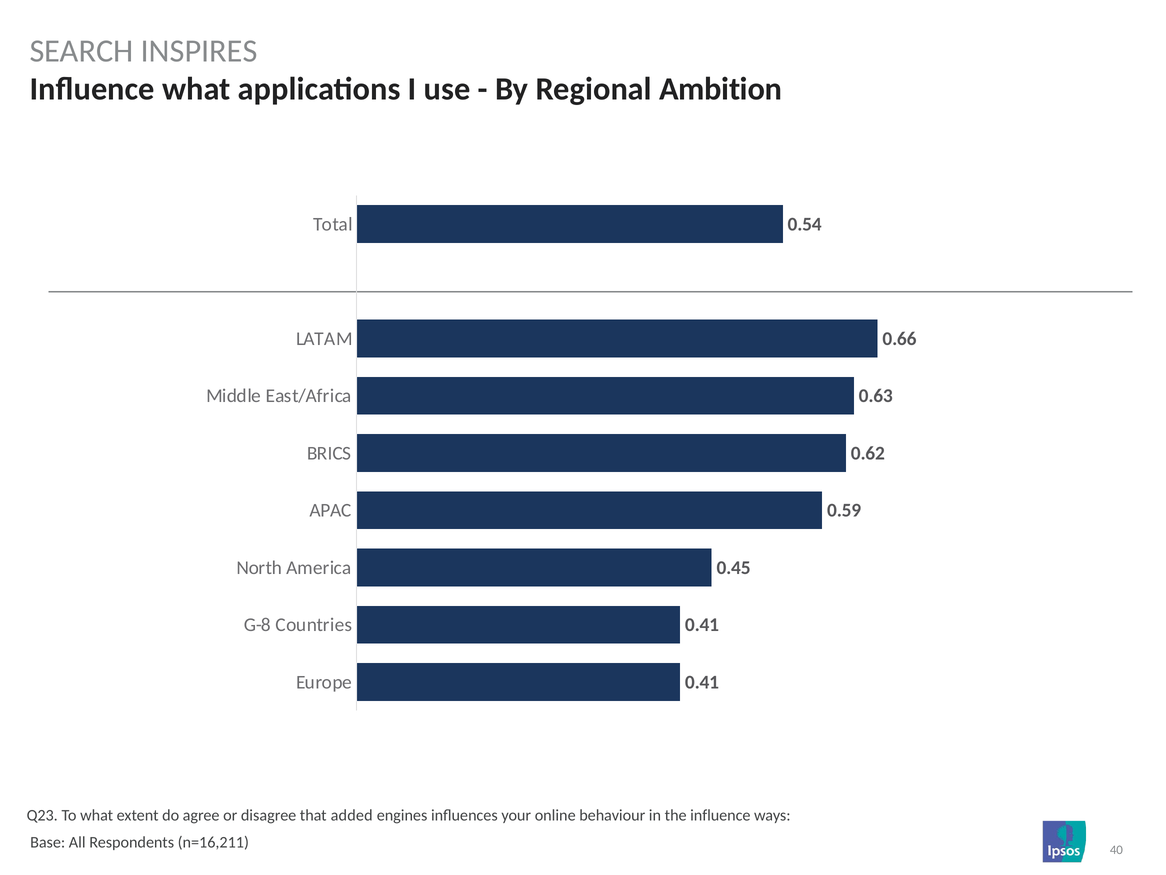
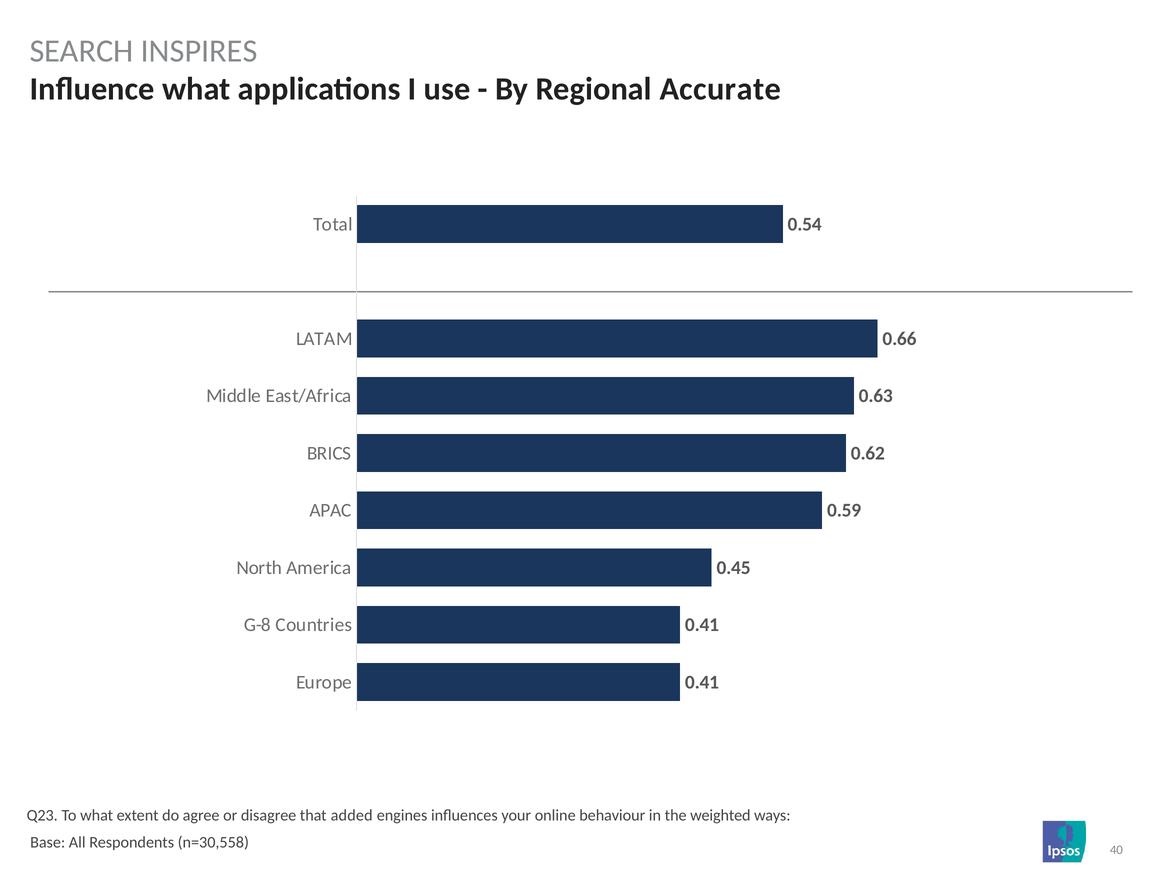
Ambition: Ambition -> Accurate (720, 89)
the influence: influence -> weighted (720, 815)
n=16,211: n=16,211 -> n=30,558 (213, 842)
